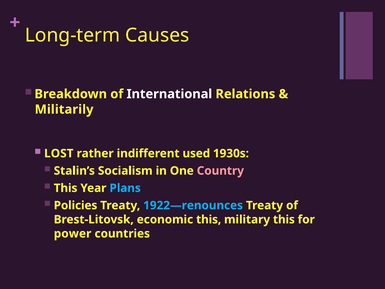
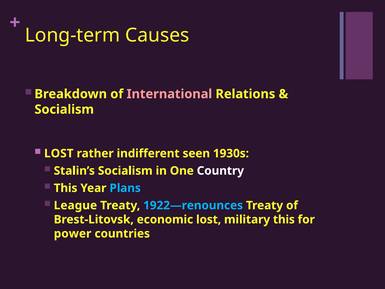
International colour: white -> pink (169, 94)
Militarily: Militarily -> Socialism (64, 109)
used: used -> seen (196, 153)
Country colour: pink -> white (220, 171)
Policies: Policies -> League (75, 205)
economic this: this -> lost (209, 219)
